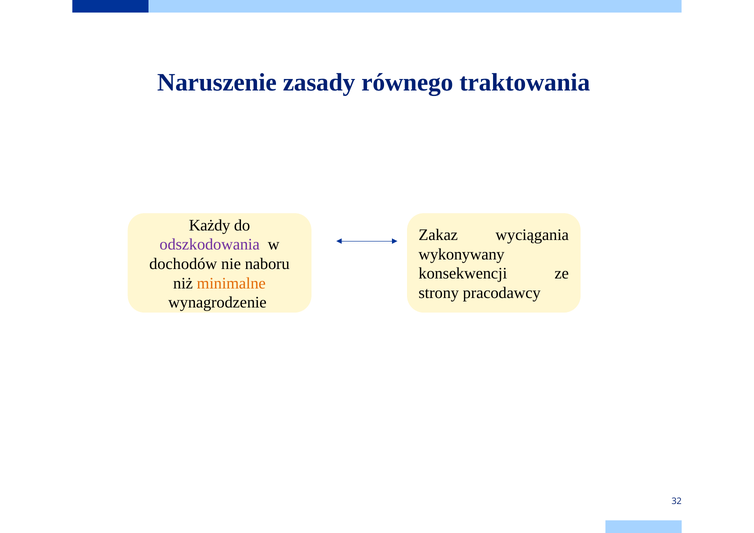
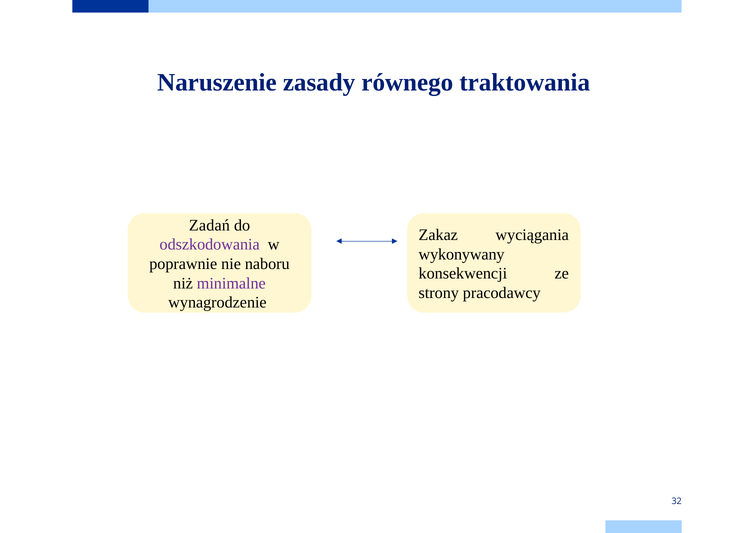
Każdy: Każdy -> Zadań (209, 225)
dochodów: dochodów -> poprawnie (183, 264)
minimalne colour: orange -> purple (231, 283)
